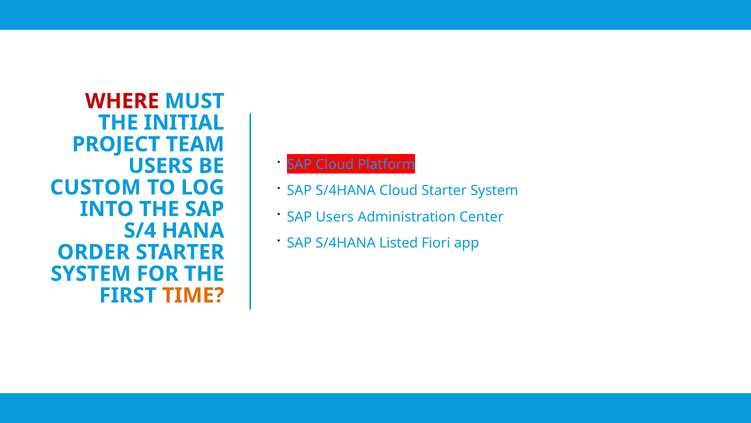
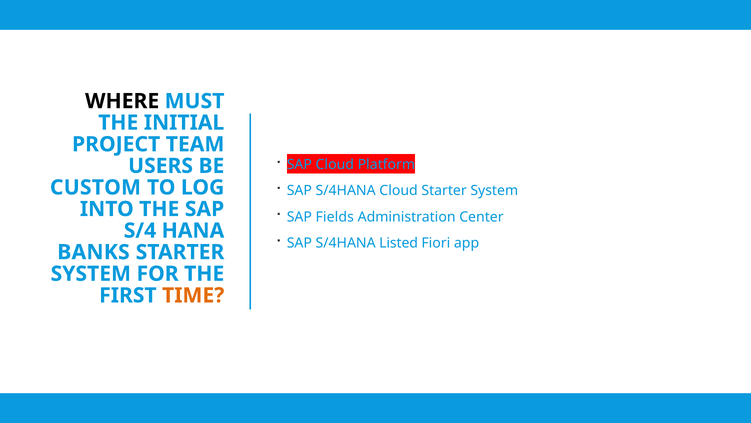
WHERE colour: red -> black (122, 101)
SAP Users: Users -> Fields (335, 217)
ORDER: ORDER -> BANKS (94, 252)
